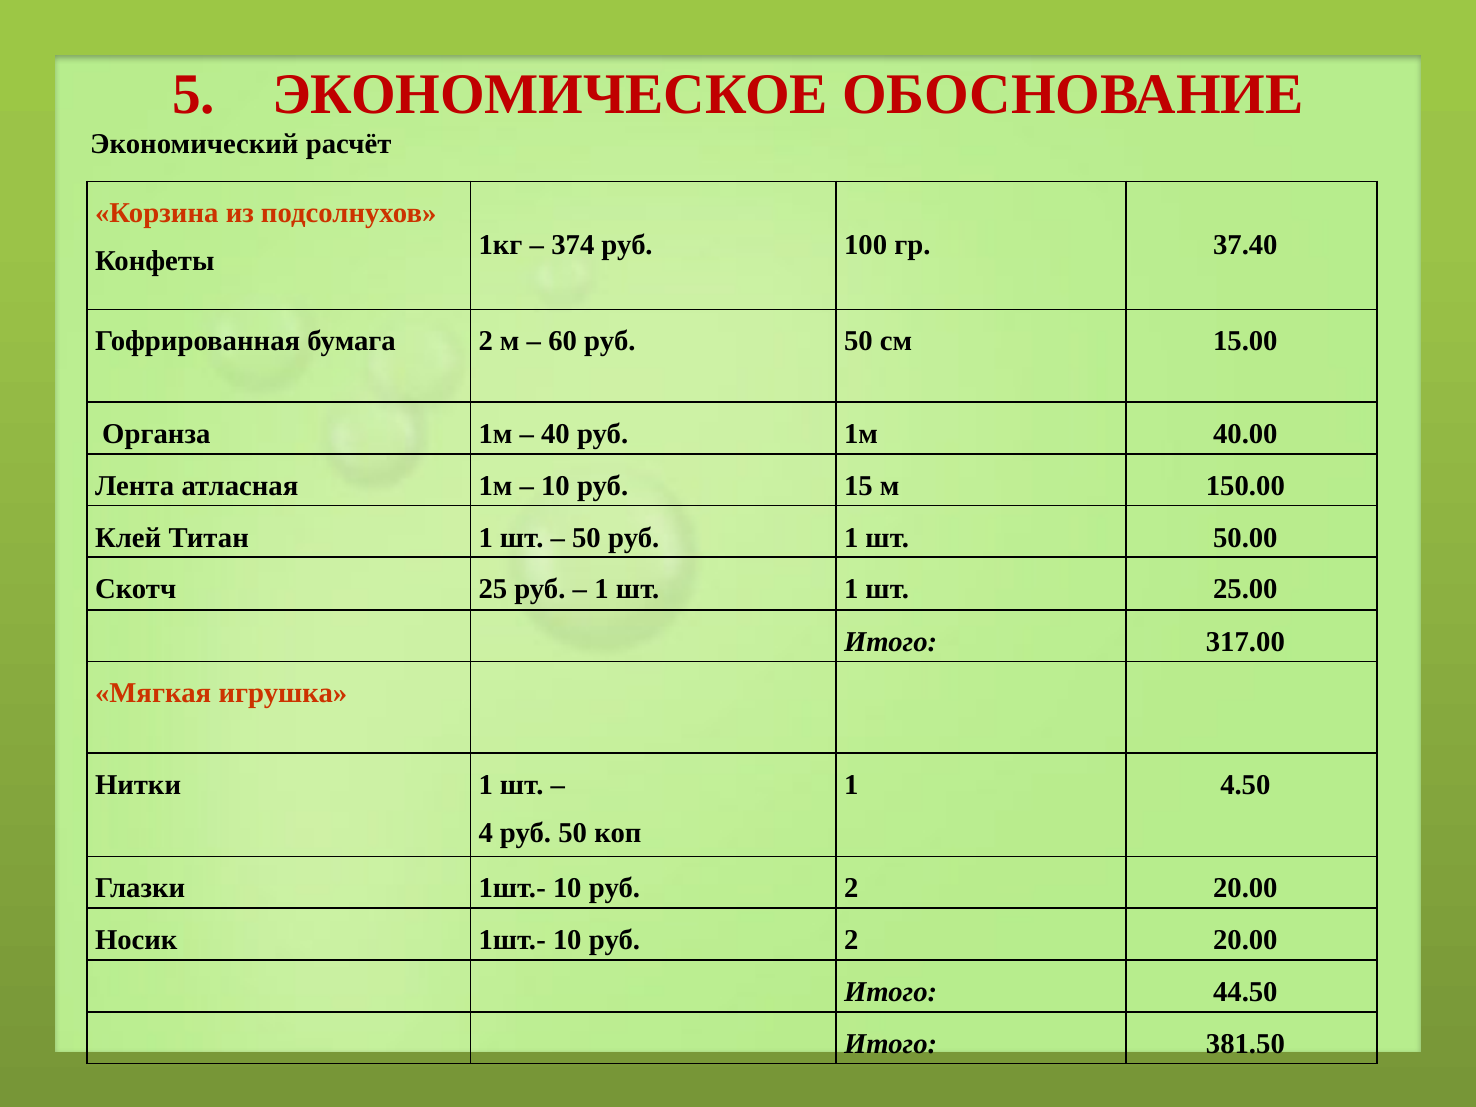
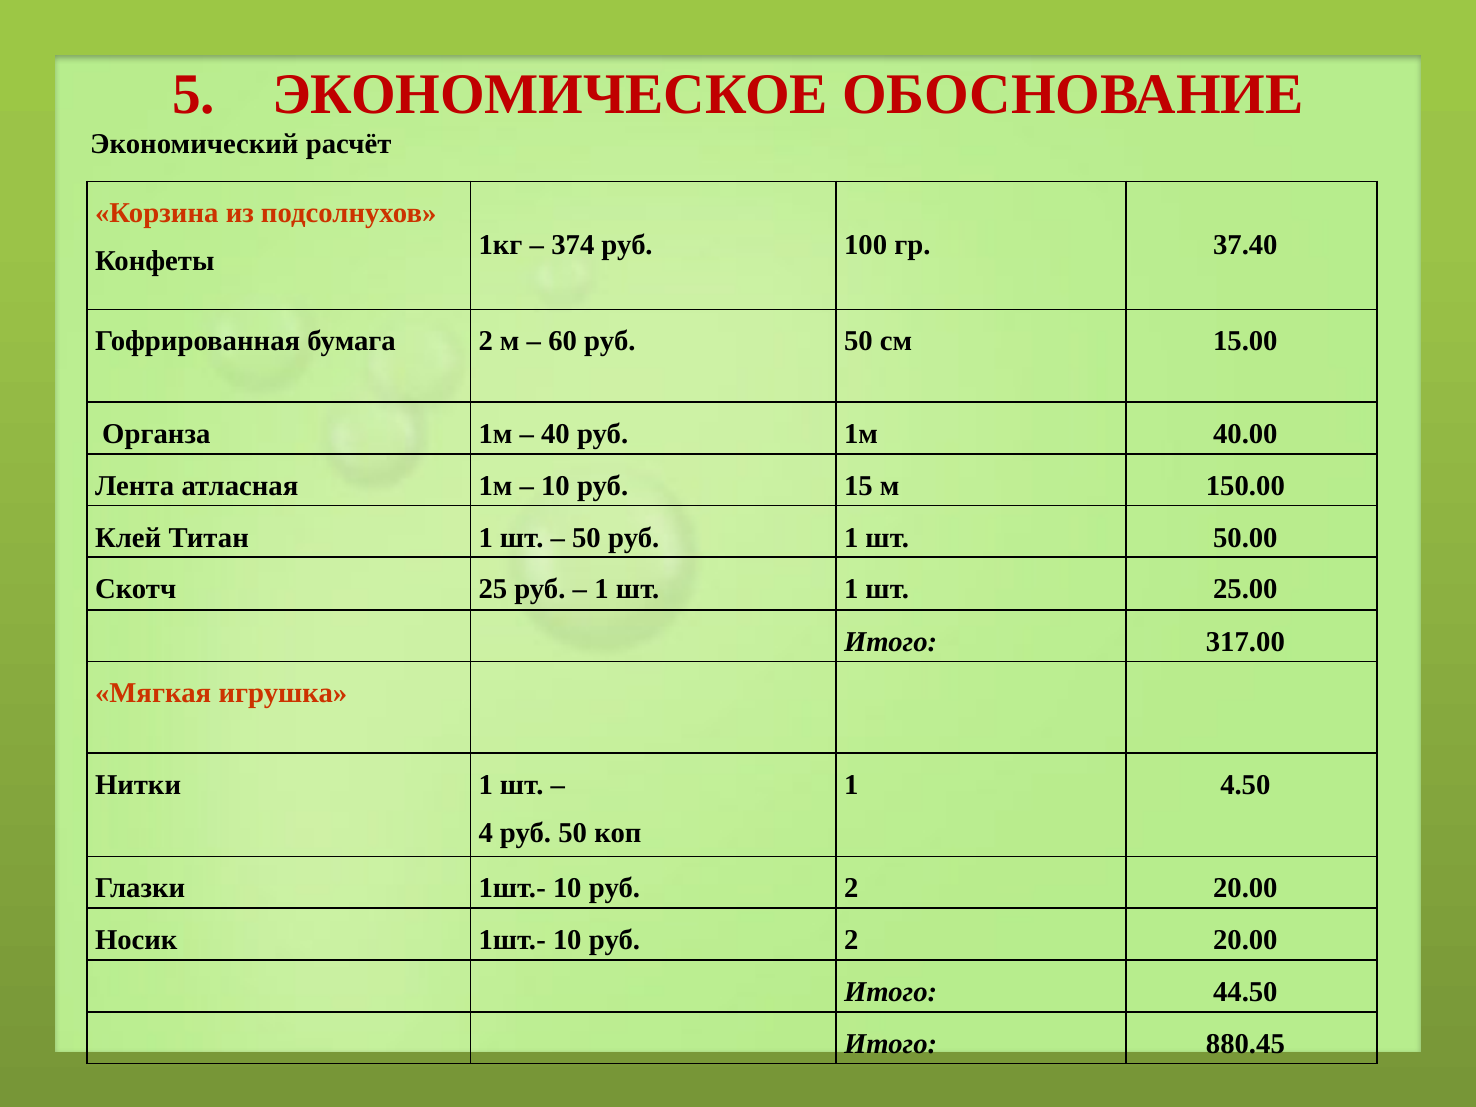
381.50: 381.50 -> 880.45 (1245, 1044)
